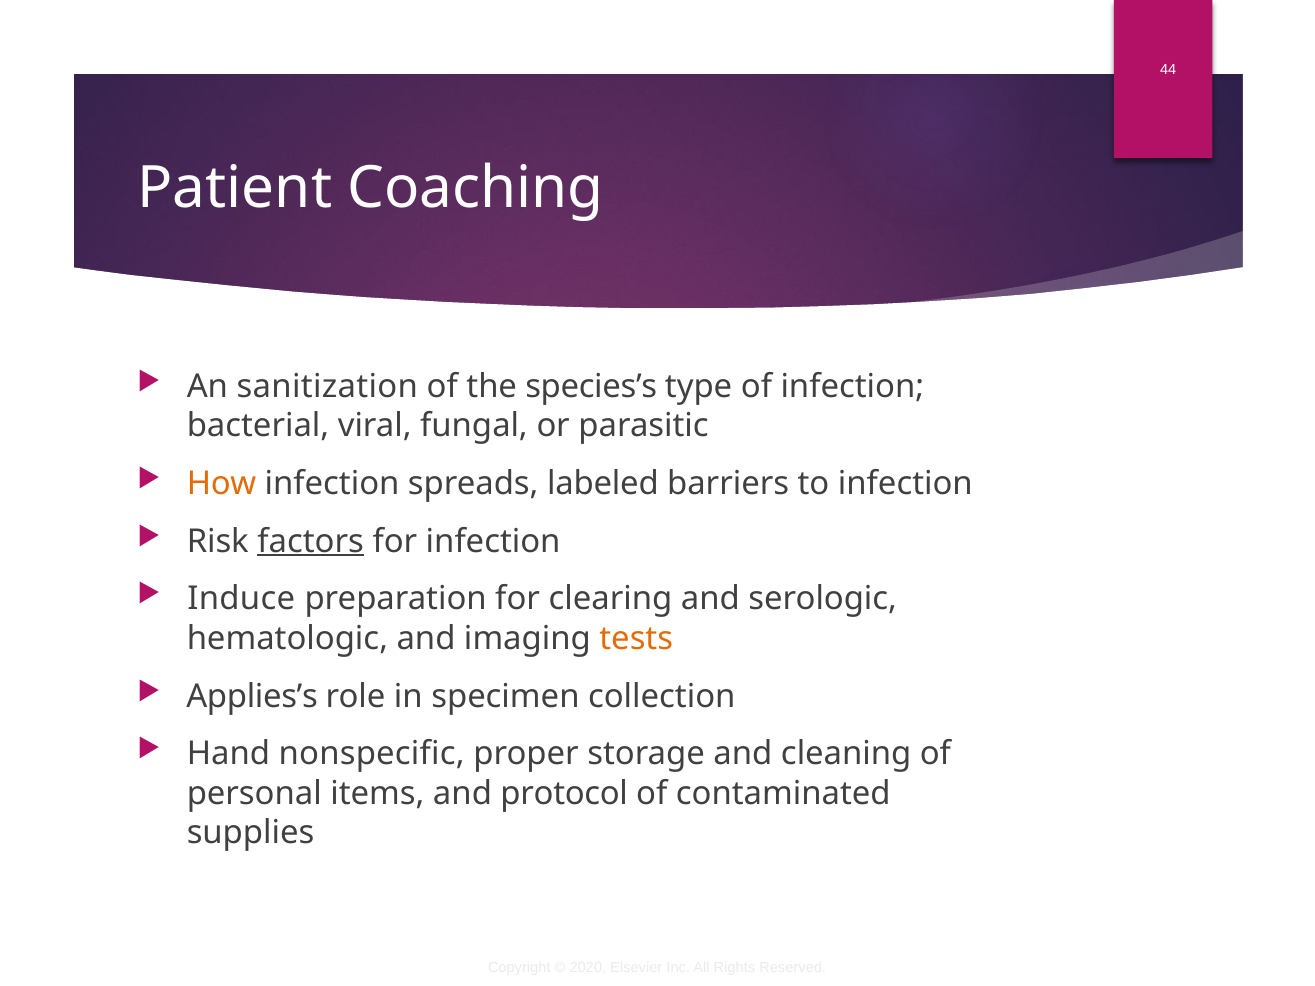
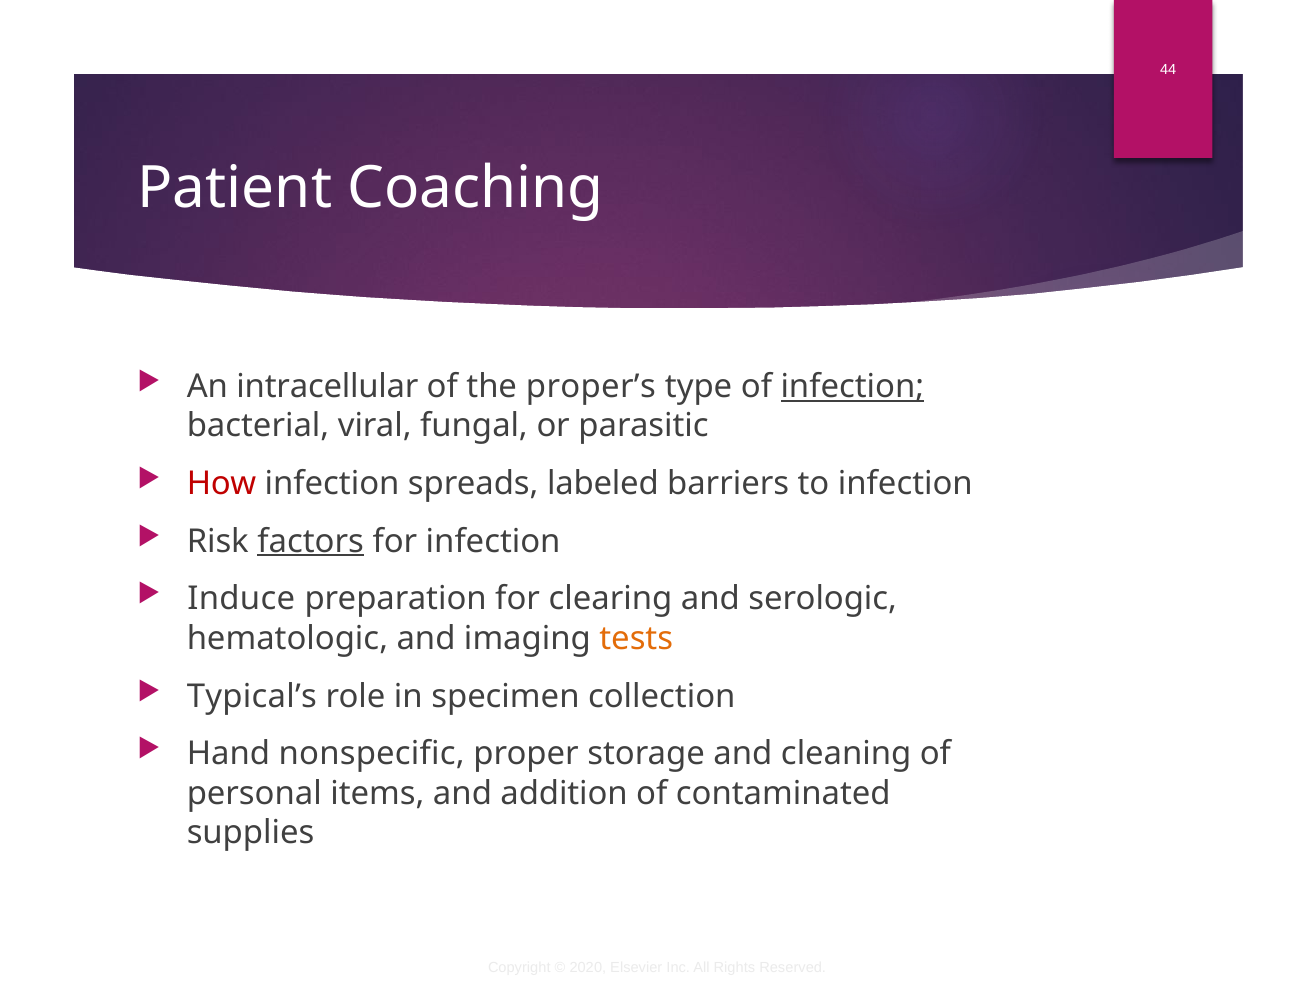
sanitization: sanitization -> intracellular (327, 387)
species’s: species’s -> proper’s (591, 387)
infection underline: none -> present (852, 387)
How colour: orange -> red (222, 484)
Applies’s: Applies’s -> Typical’s (252, 696)
protocol: protocol -> addition (564, 794)
